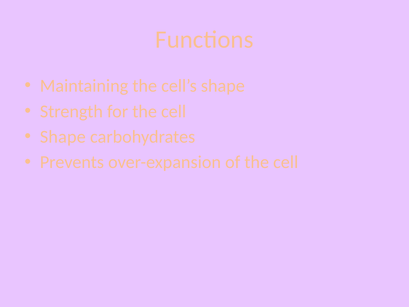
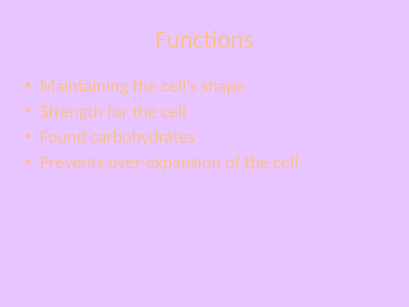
Shape: Shape -> Found (63, 137)
